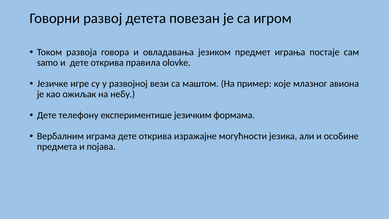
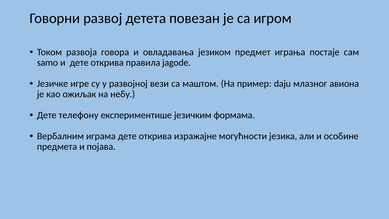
olovke: olovke -> jagode (176, 63)
које: које -> daju (282, 84)
